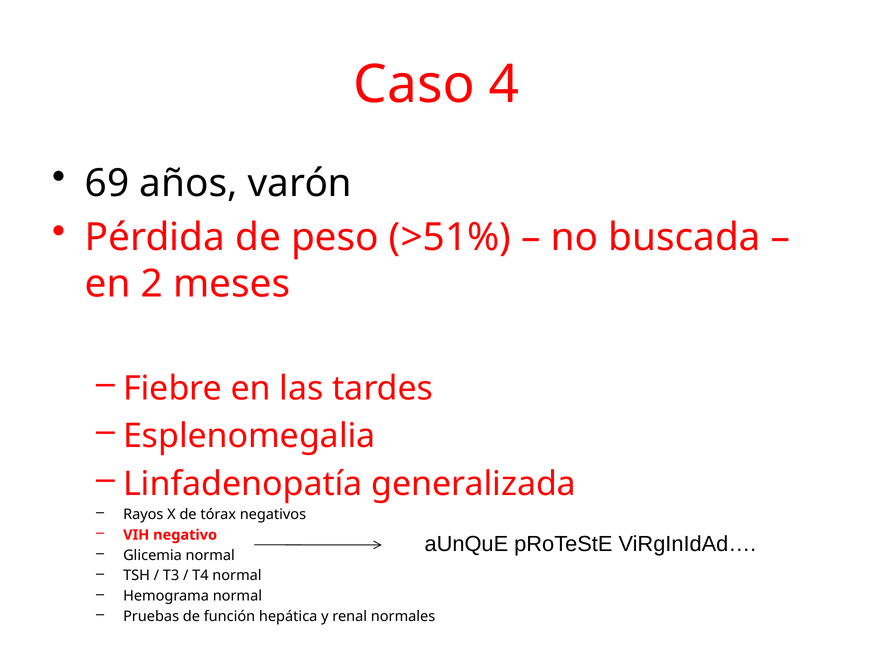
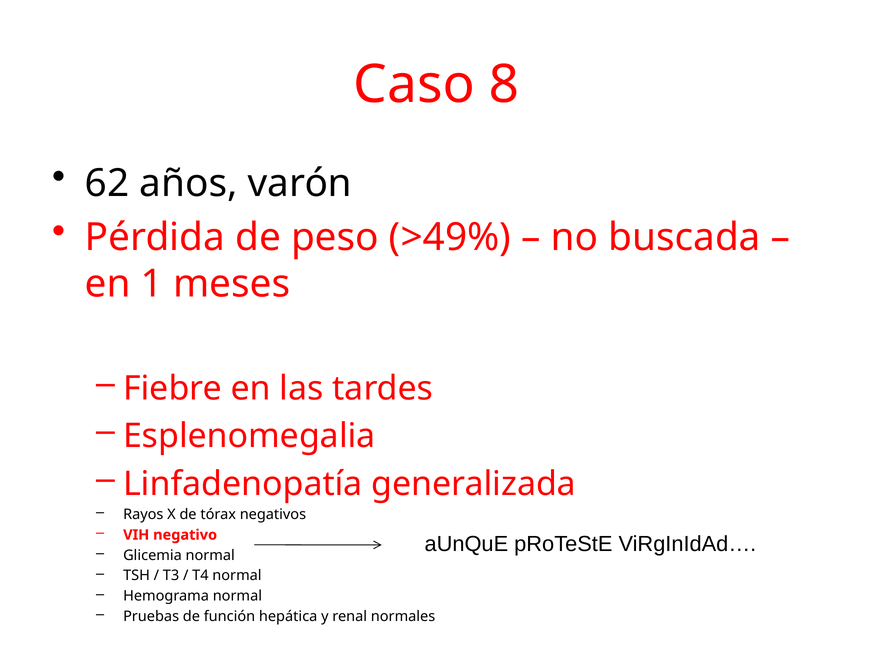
4: 4 -> 8 (504, 85)
69: 69 -> 62 (107, 183)
>51%: >51% -> >49% (450, 237)
2: 2 -> 1 (152, 284)
